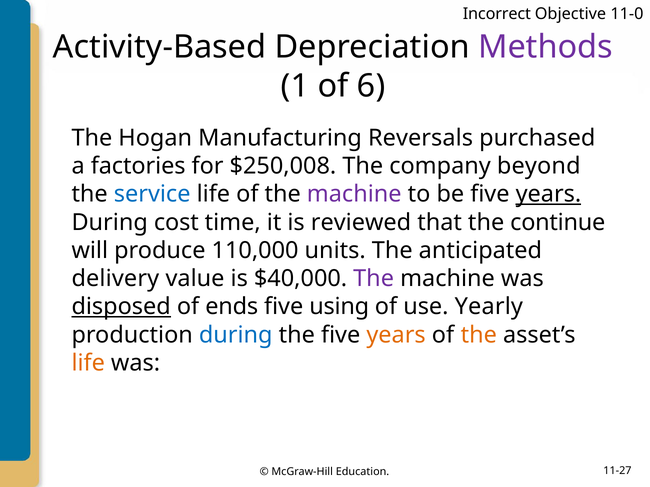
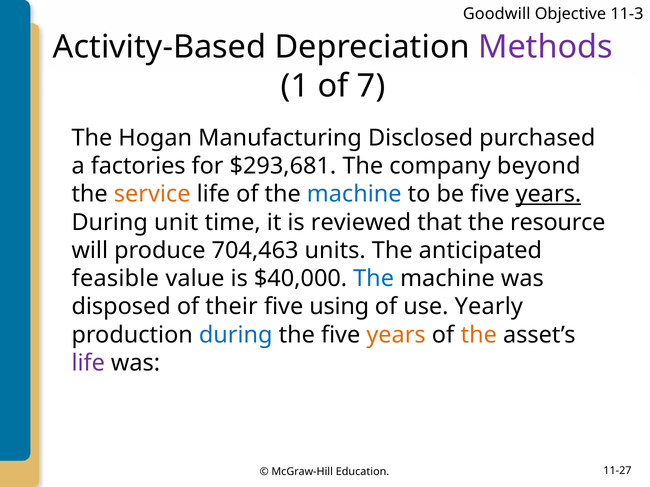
Incorrect: Incorrect -> Goodwill (497, 14)
11-0: 11-0 -> 11-3 (627, 14)
6: 6 -> 7 (371, 86)
Reversals: Reversals -> Disclosed (421, 138)
$250,008: $250,008 -> $293,681 (283, 166)
service colour: blue -> orange (152, 194)
machine colour: purple -> blue (354, 194)
cost: cost -> unit (176, 223)
continue: continue -> resource (558, 223)
110,000: 110,000 -> 704,463 (255, 251)
delivery: delivery -> feasible (115, 279)
The colour: purple -> blue (374, 279)
disposed underline: present -> none (121, 307)
ends: ends -> their (232, 307)
life colour: orange -> purple (88, 363)
